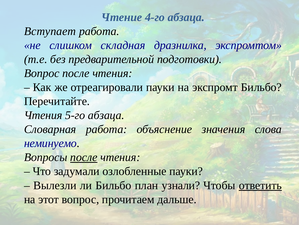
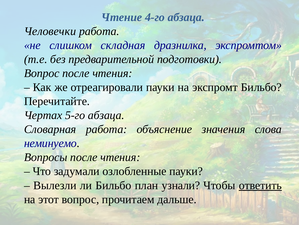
Вступает: Вступает -> Человечки (50, 31)
Чтения: Чтения -> Чертах (43, 115)
после underline: present -> none (84, 157)
